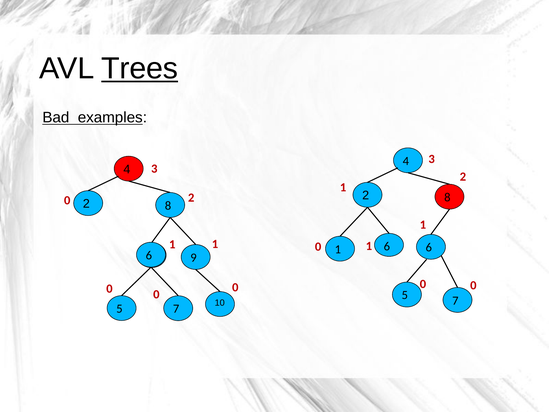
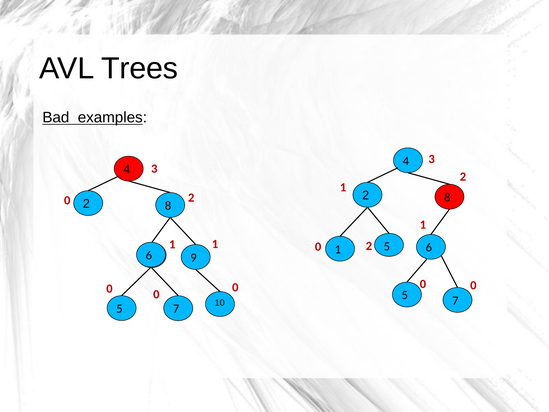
Trees underline: present -> none (140, 68)
1: 1 -> 2 (369, 246)
1 6: 6 -> 5 (387, 246)
